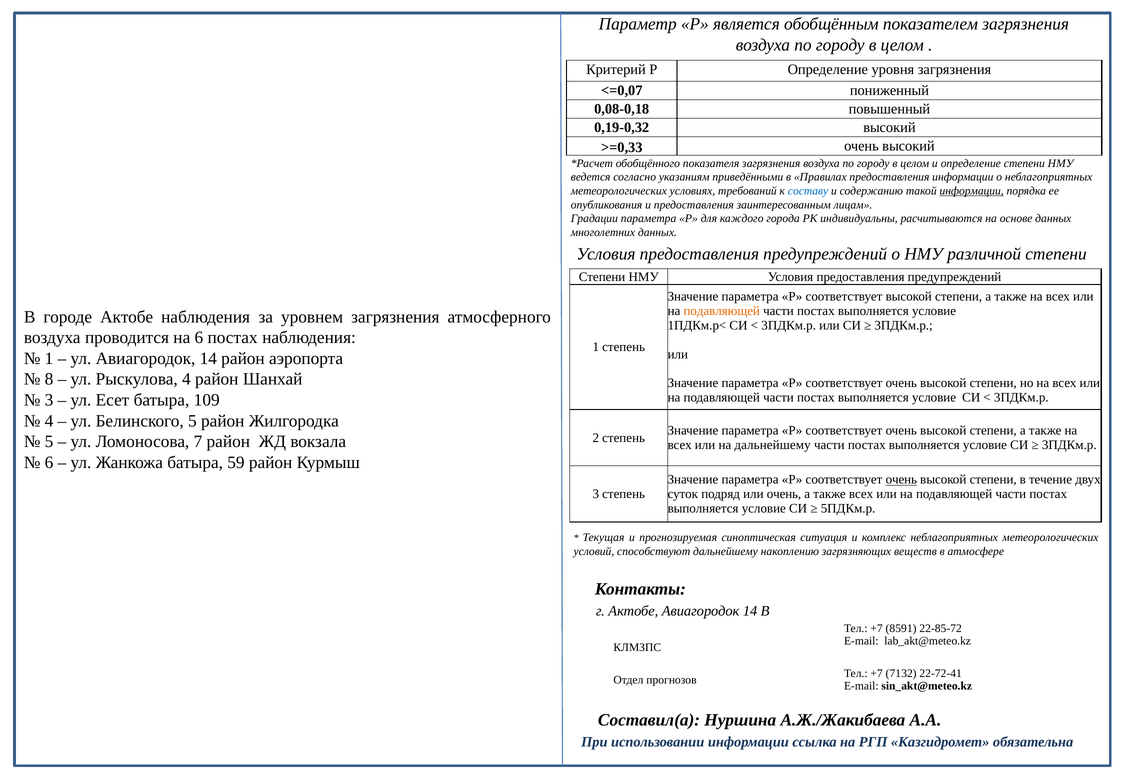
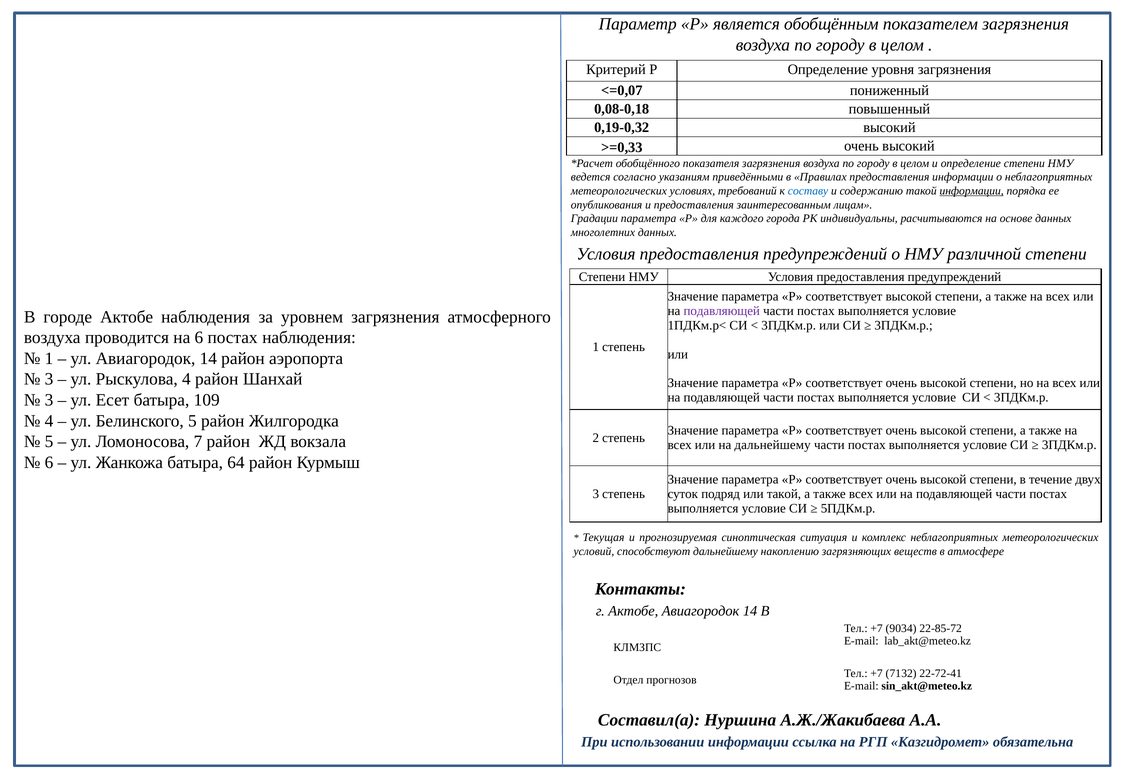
подавляющей colour: orange -> purple (722, 311)
8: 8 -> 3 (49, 379)
59: 59 -> 64 (236, 462)
очень underline: present -> none (901, 479)
или очень: очень -> такой (784, 494)
8591: 8591 -> 9034 (901, 628)
